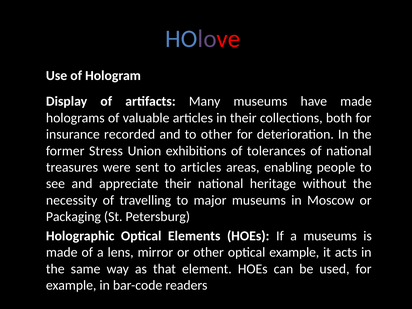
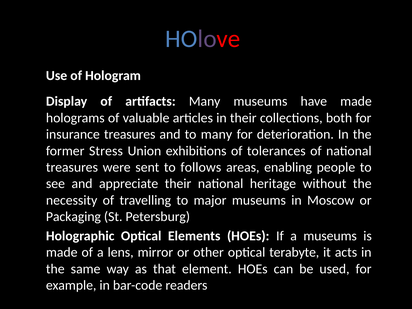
insurance recorded: recorded -> treasures (130, 134)
to other: other -> many (216, 134)
to articles: articles -> follows (201, 167)
optical example: example -> terabyte (294, 252)
